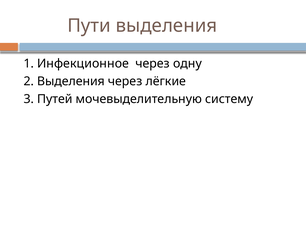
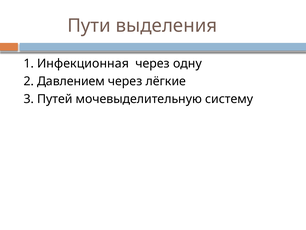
Инфекционное: Инфекционное -> Инфекционная (83, 63)
2 Выделения: Выделения -> Давлением (71, 81)
